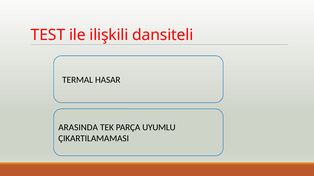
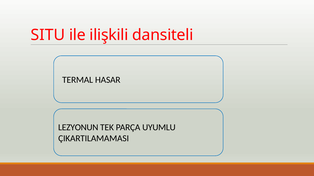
TEST: TEST -> SITU (48, 35)
ARASINDA: ARASINDA -> LEZYONUN (78, 128)
